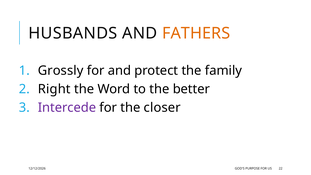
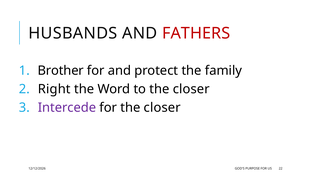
FATHERS colour: orange -> red (196, 33)
Grossly: Grossly -> Brother (61, 71)
to the better: better -> closer (191, 89)
